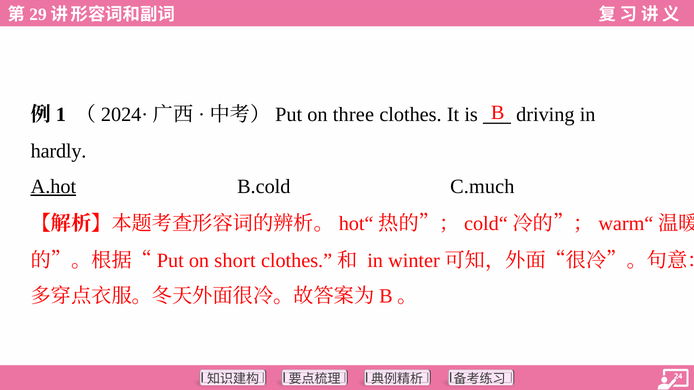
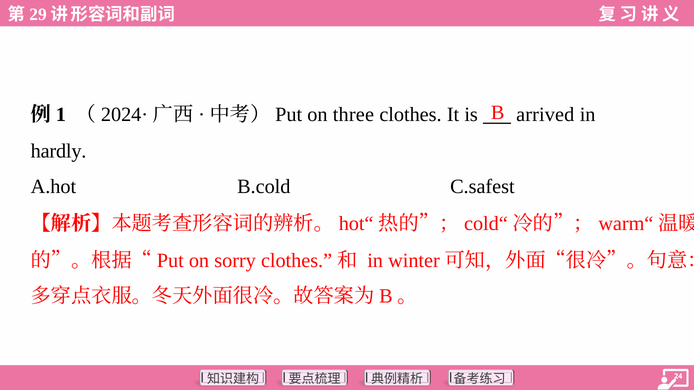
driving: driving -> arrived (545, 115)
A.hot underline: present -> none (53, 187)
C.much: C.much -> C.safest (482, 187)
short: short -> sorry (235, 261)
